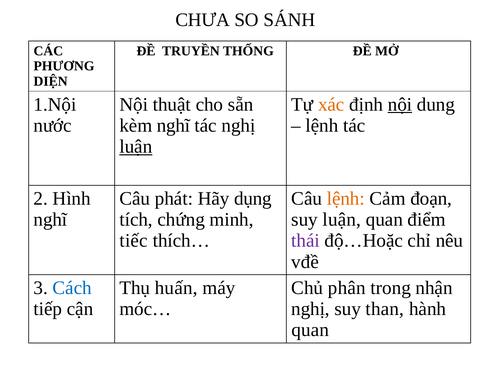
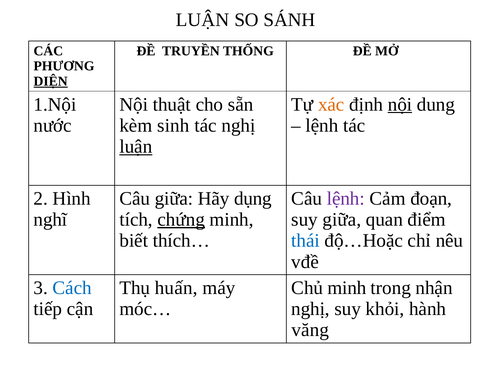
CHƯA: CHƯA -> LUẬN (203, 20)
DIỆN underline: none -> present (51, 81)
kèm nghĩ: nghĩ -> sinh (173, 126)
Câu phát: phát -> giữa (174, 199)
lệnh colour: orange -> purple (346, 199)
chứng underline: none -> present (181, 220)
suy luận: luận -> giữa (342, 220)
tiếc: tiếc -> biết (134, 241)
thái colour: purple -> blue (306, 241)
Chủ phân: phân -> minh (347, 288)
than: than -> khỏi (385, 309)
quan: quan -> văng (310, 330)
